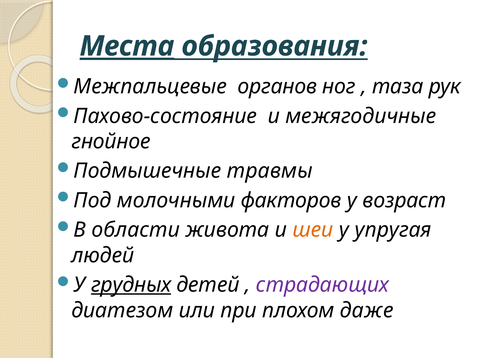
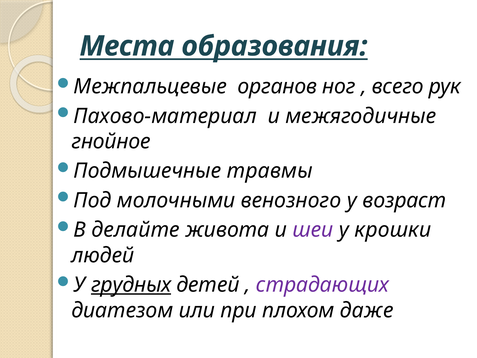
Места underline: present -> none (127, 46)
таза: таза -> всего (398, 87)
Пахово-состояние: Пахово-состояние -> Пахово-материал (165, 116)
факторов: факторов -> венозного (291, 200)
области: области -> делайте (136, 230)
шеи colour: orange -> purple (313, 230)
упругая: упругая -> крошки (393, 230)
